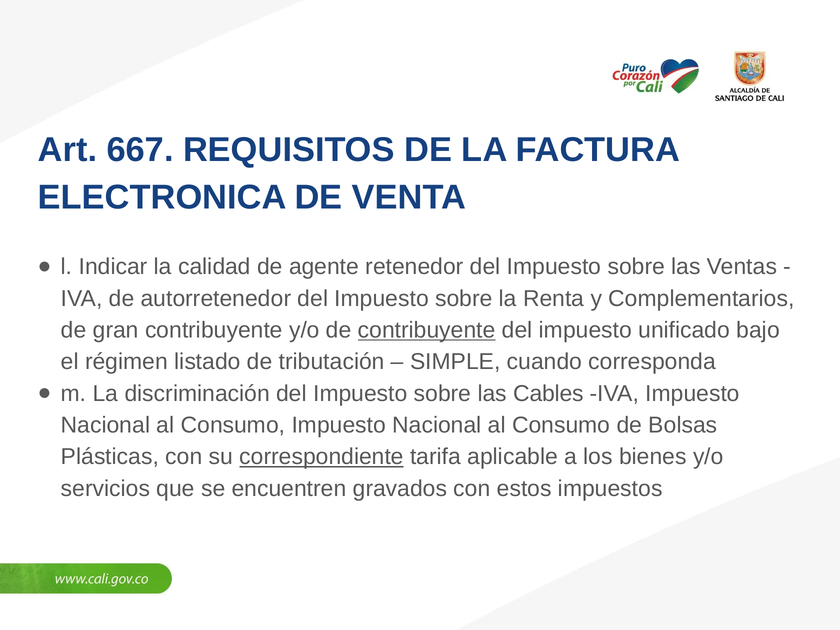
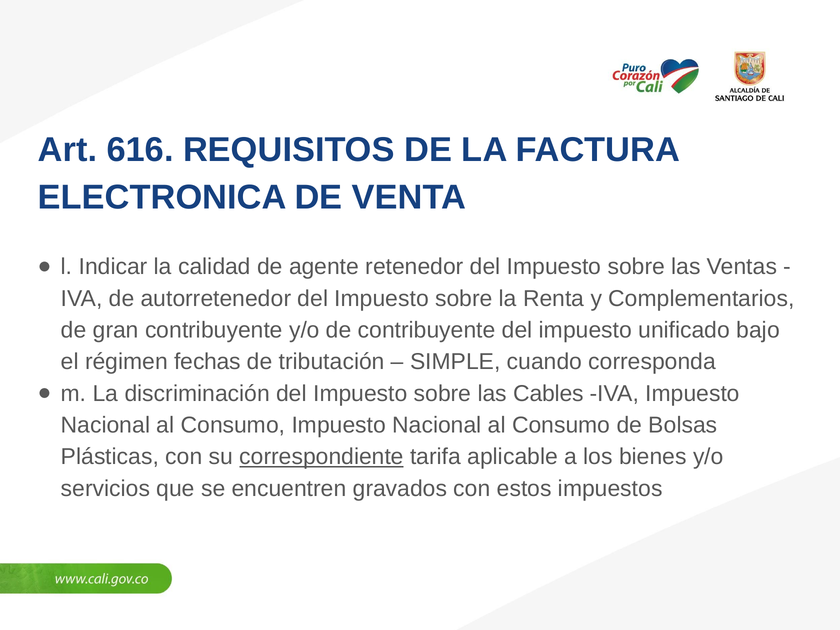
667: 667 -> 616 (140, 150)
contribuyente underline: present -> none (427, 330)
listado: listado -> fechas (208, 362)
